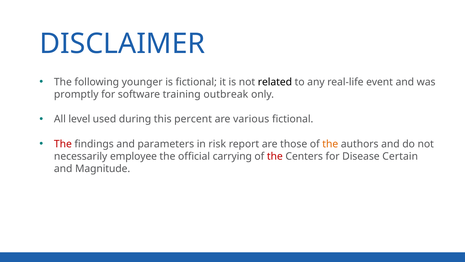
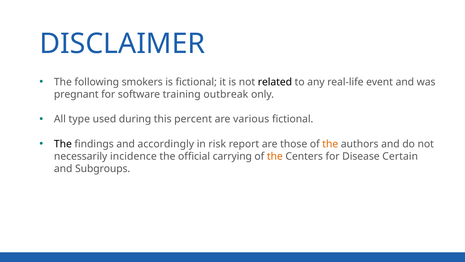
younger: younger -> smokers (142, 82)
promptly: promptly -> pregnant (76, 94)
level: level -> type (79, 119)
The colour: red -> black (63, 144)
parameters: parameters -> accordingly (166, 144)
employee: employee -> incidence (133, 156)
the colour: red -> orange (275, 156)
Magnitude: Magnitude -> Subgroups (103, 169)
